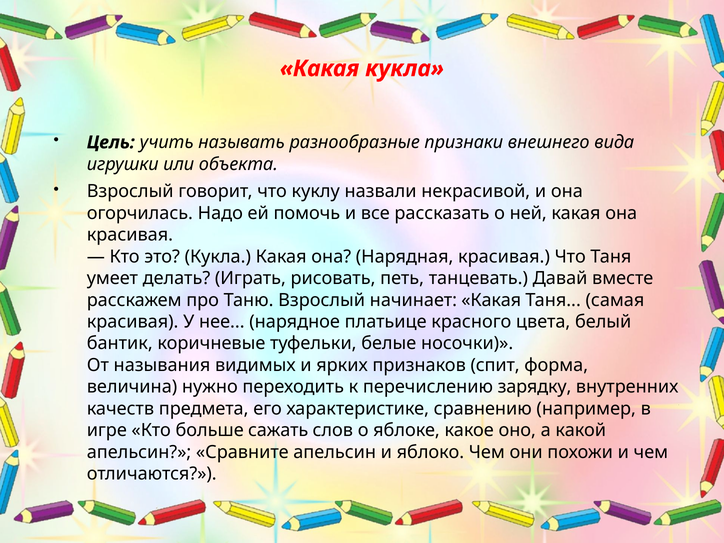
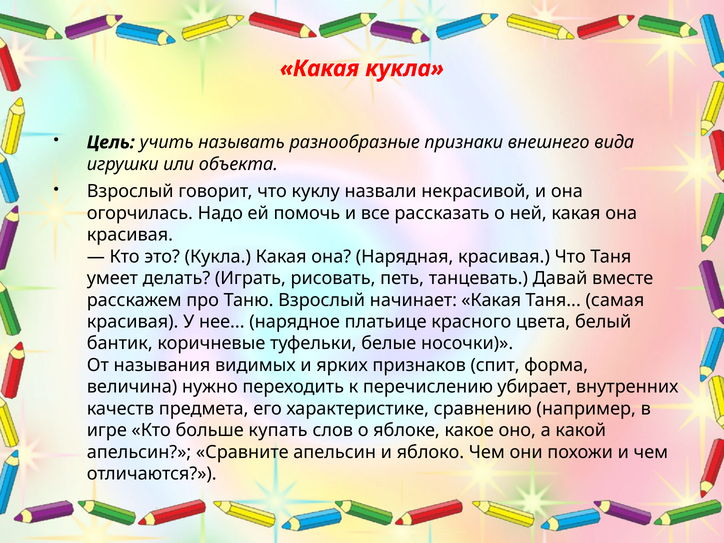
зарядку: зарядку -> убирает (534, 387)
сажать: сажать -> купать (278, 430)
